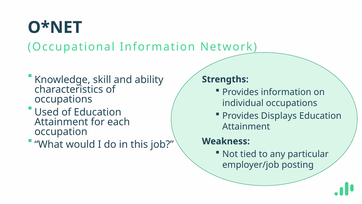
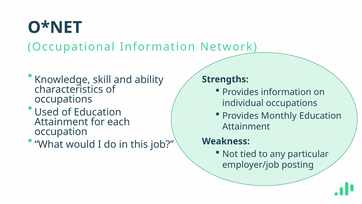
Displays: Displays -> Monthly (279, 116)
